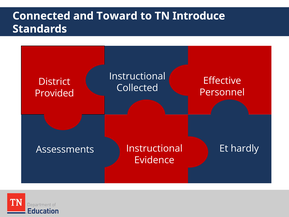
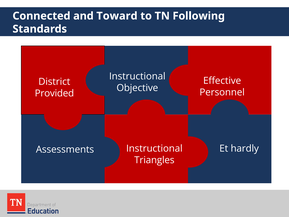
Introduce: Introduce -> Following (199, 16)
Collected: Collected -> Objective (137, 88)
Evidence: Evidence -> Triangles (154, 160)
